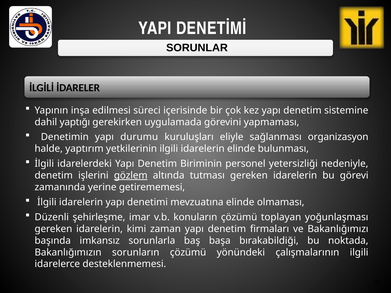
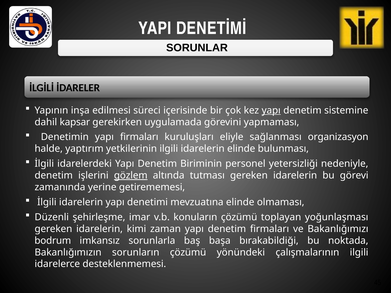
yapı underline: none -> present (271, 110)
yaptığı: yaptığı -> kapsar (75, 122)
yapı durumu: durumu -> firmaları (139, 137)
başında: başında -> bodrum (53, 241)
